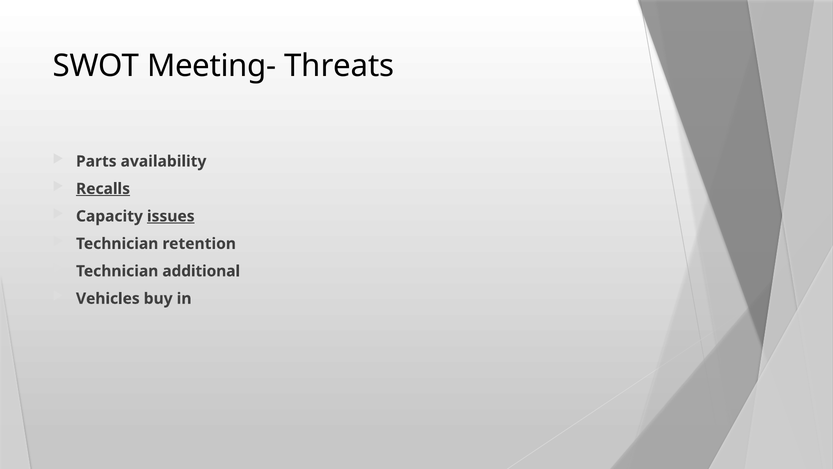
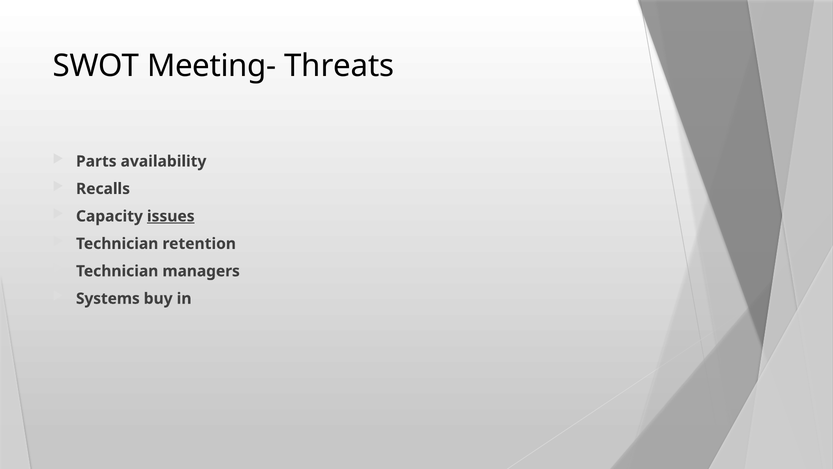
Recalls underline: present -> none (103, 189)
additional: additional -> managers (201, 271)
Vehicles: Vehicles -> Systems (108, 298)
